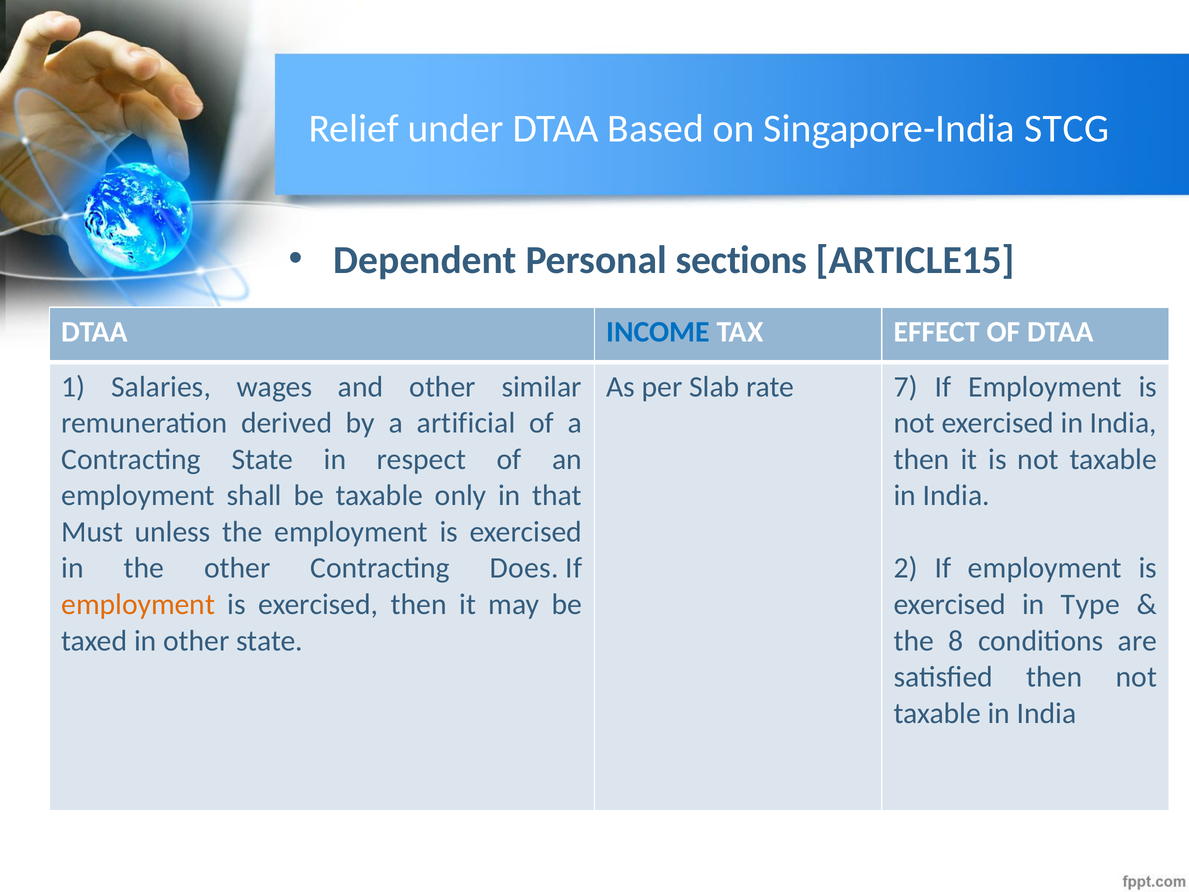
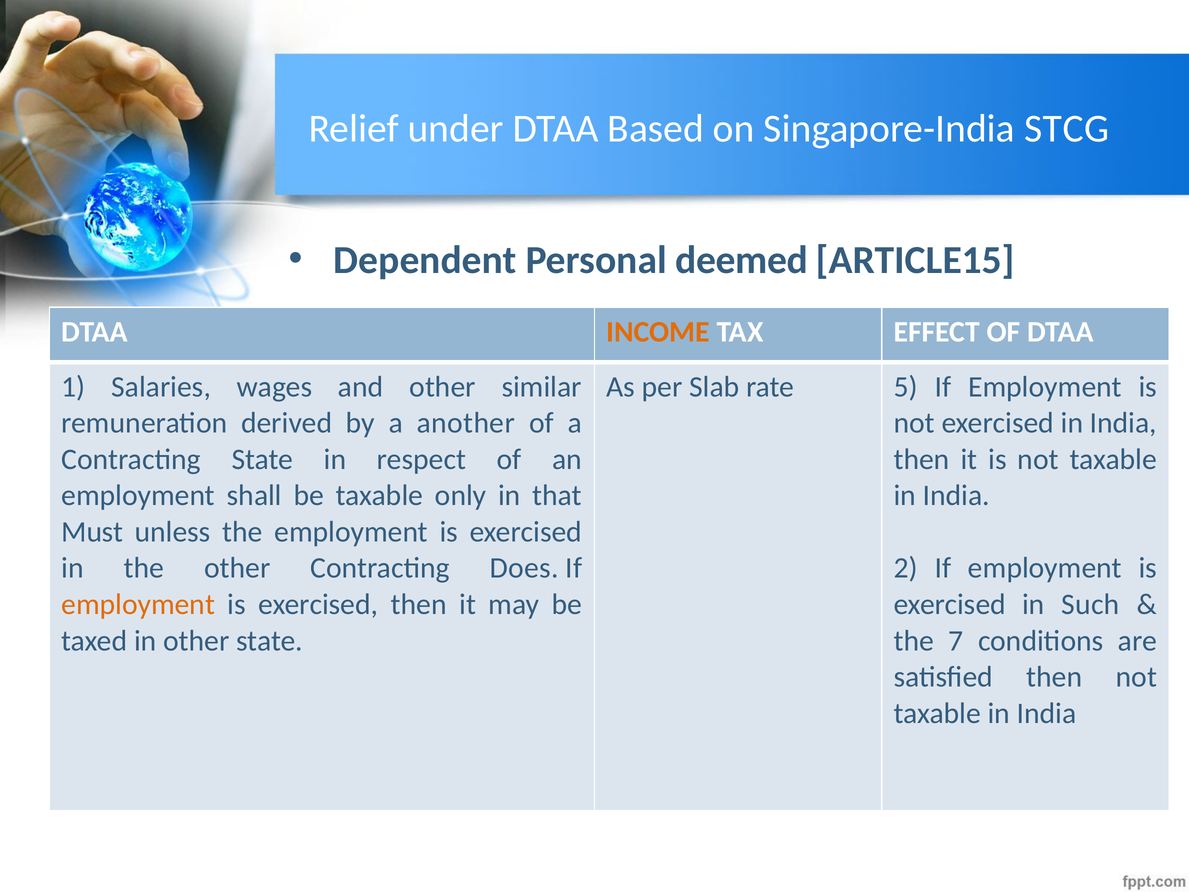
sections: sections -> deemed (742, 260)
INCOME colour: blue -> orange (658, 332)
7: 7 -> 5 (906, 387)
artificial: artificial -> another (466, 423)
Type: Type -> Such (1090, 604)
8: 8 -> 7 (956, 641)
